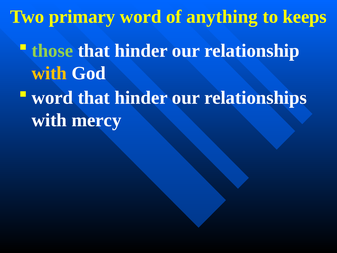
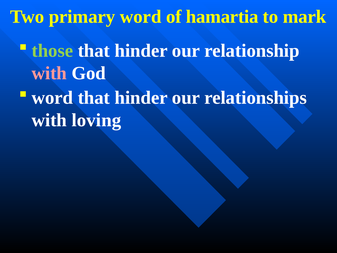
anything: anything -> hamartia (222, 17)
keeps: keeps -> mark (305, 17)
with colour: yellow -> pink (49, 73)
mercy: mercy -> loving (96, 120)
